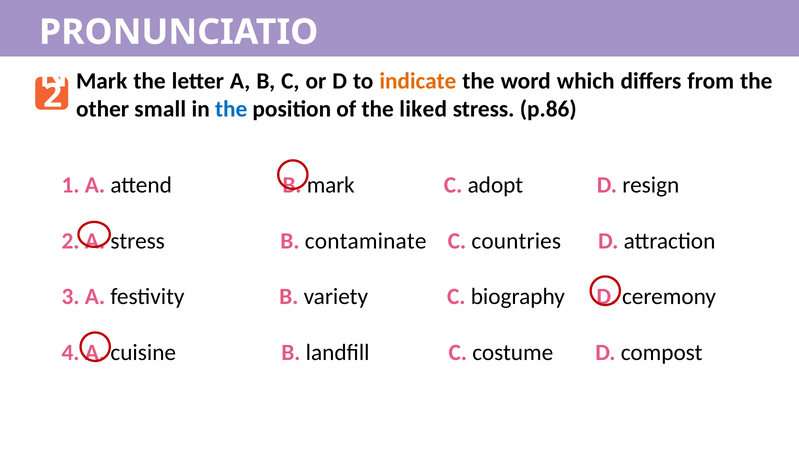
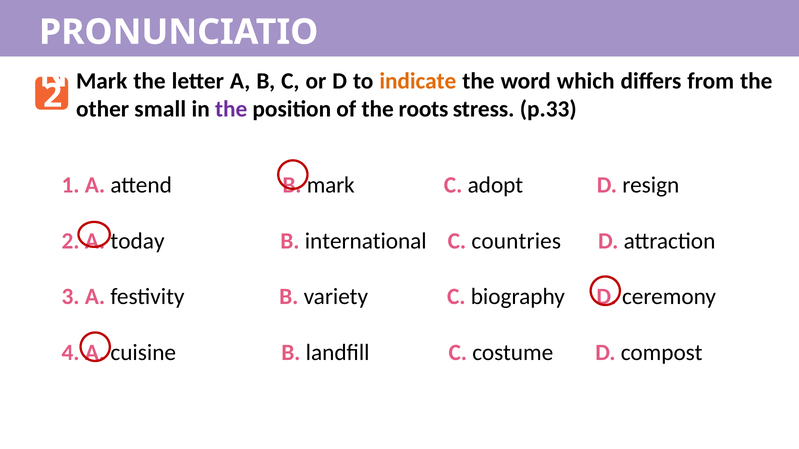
the colour: blue -> purple (231, 109)
liked: liked -> roots (423, 109)
p.86: p.86 -> p.33 (548, 109)
A stress: stress -> today (138, 241)
contaminate: contaminate -> international (366, 241)
